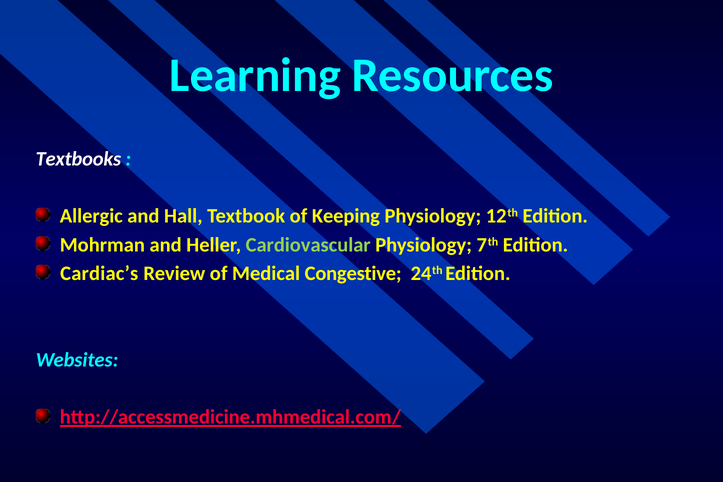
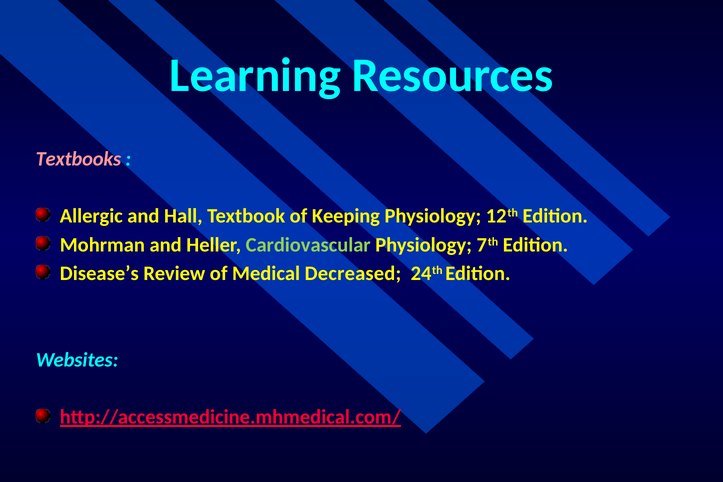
Textbooks colour: white -> pink (78, 159)
Cardiac’s: Cardiac’s -> Disease’s (99, 274)
Congestive: Congestive -> Decreased (353, 274)
